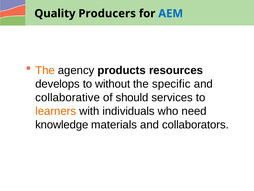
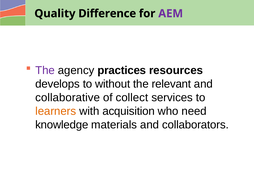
Producers: Producers -> Difference (107, 13)
AEM colour: blue -> purple (171, 13)
The colour: orange -> purple (45, 70)
products: products -> practices (122, 70)
specific: specific -> relevant (171, 84)
should: should -> collect (132, 97)
individuals: individuals -> acquisition (129, 111)
